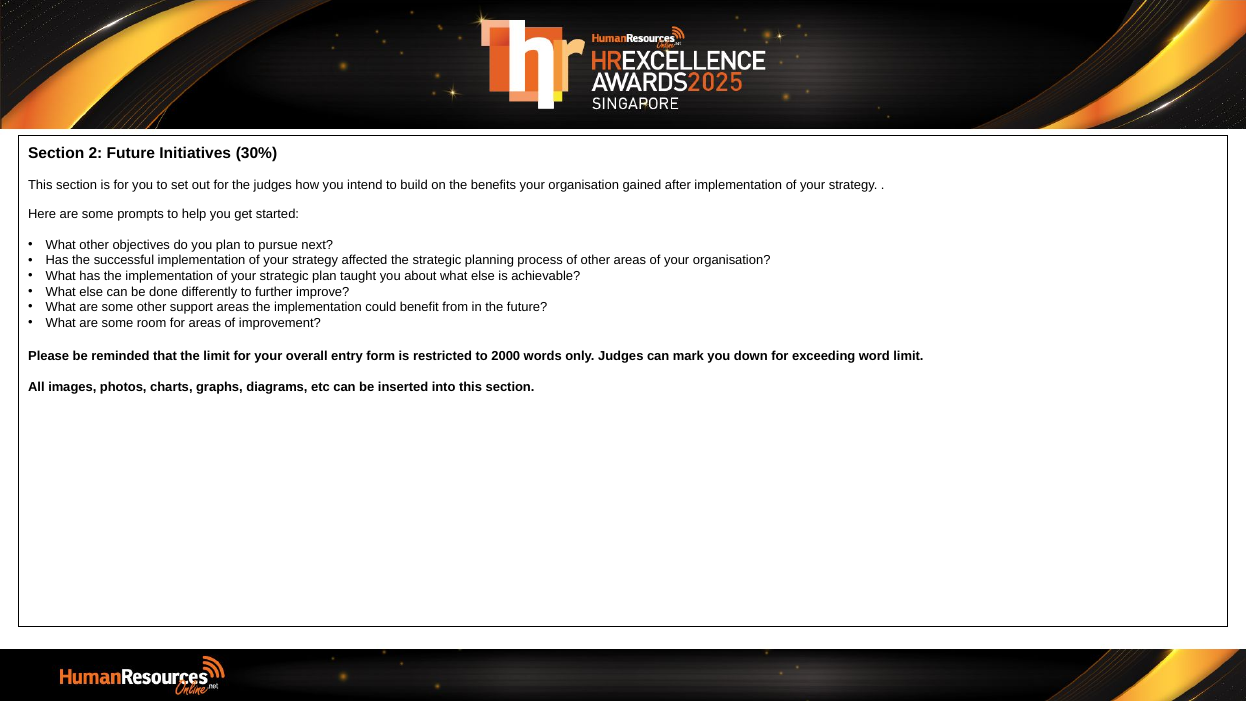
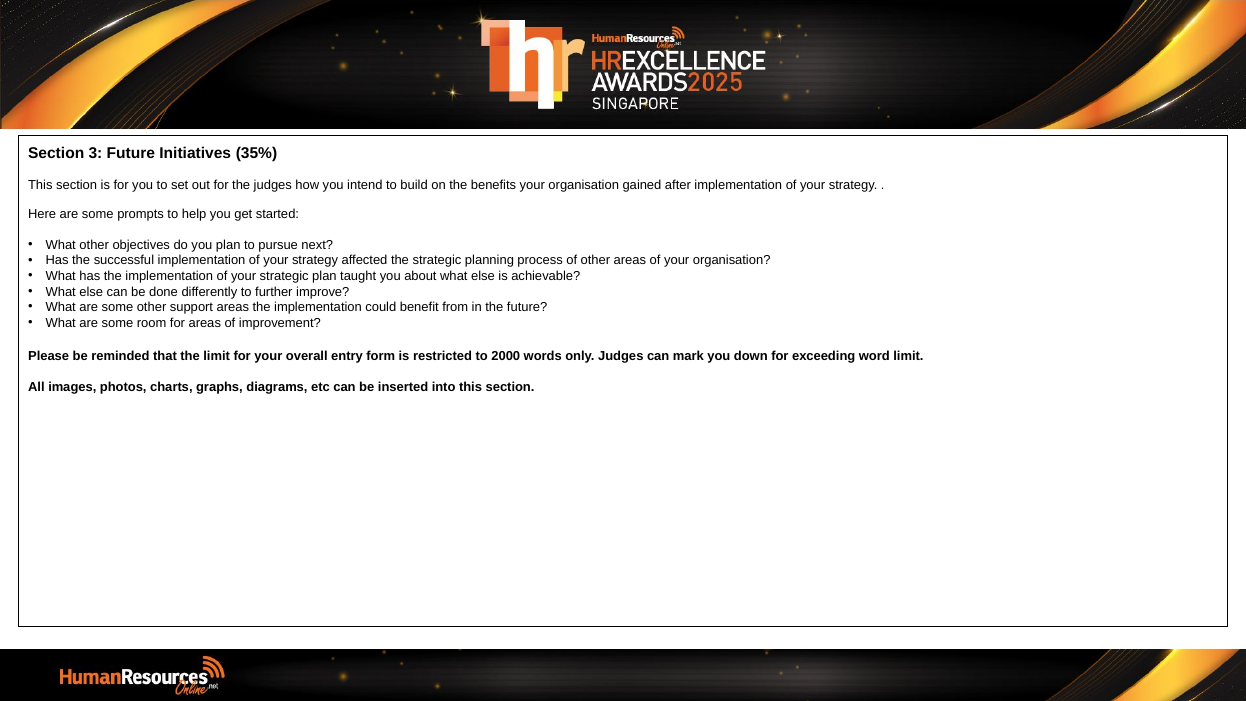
2: 2 -> 3 (95, 153)
30%: 30% -> 35% (257, 153)
